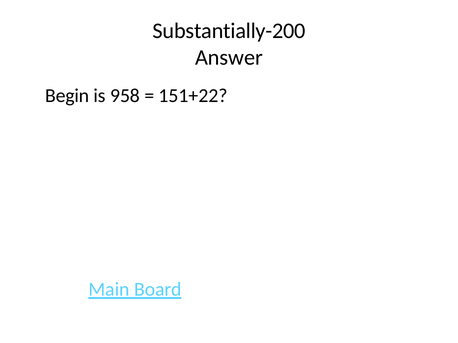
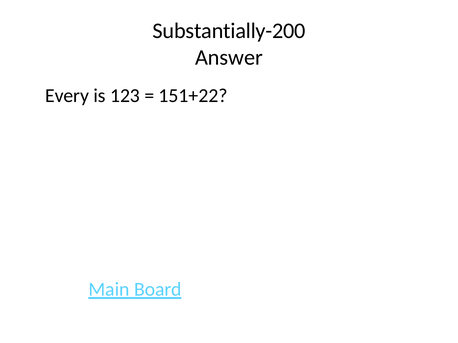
Begin: Begin -> Every (67, 96)
958: 958 -> 123 (125, 96)
